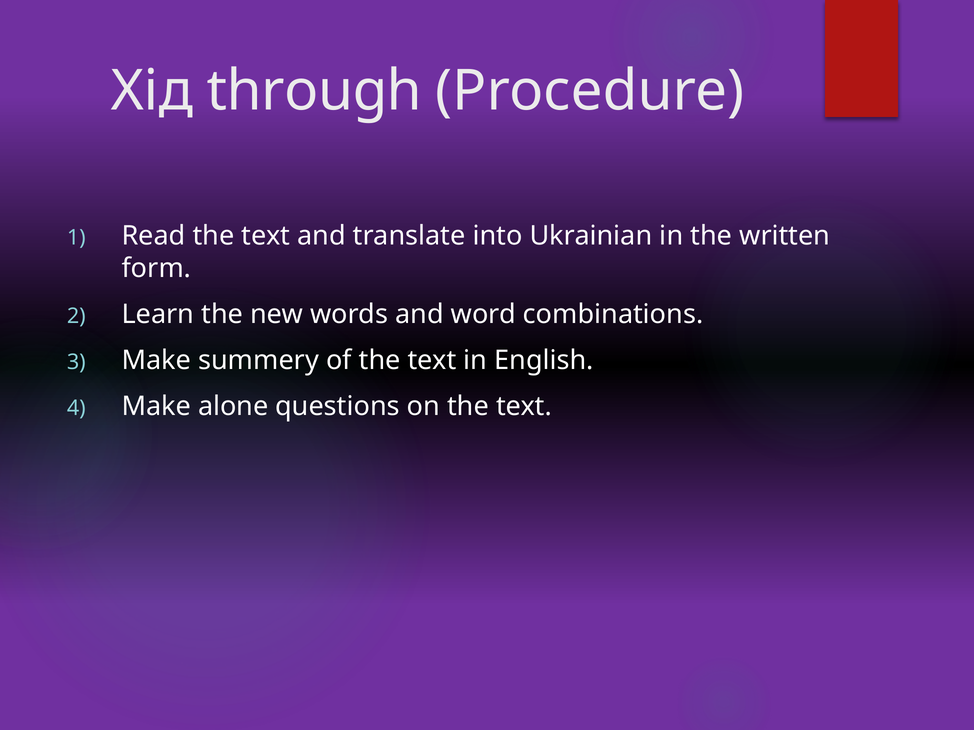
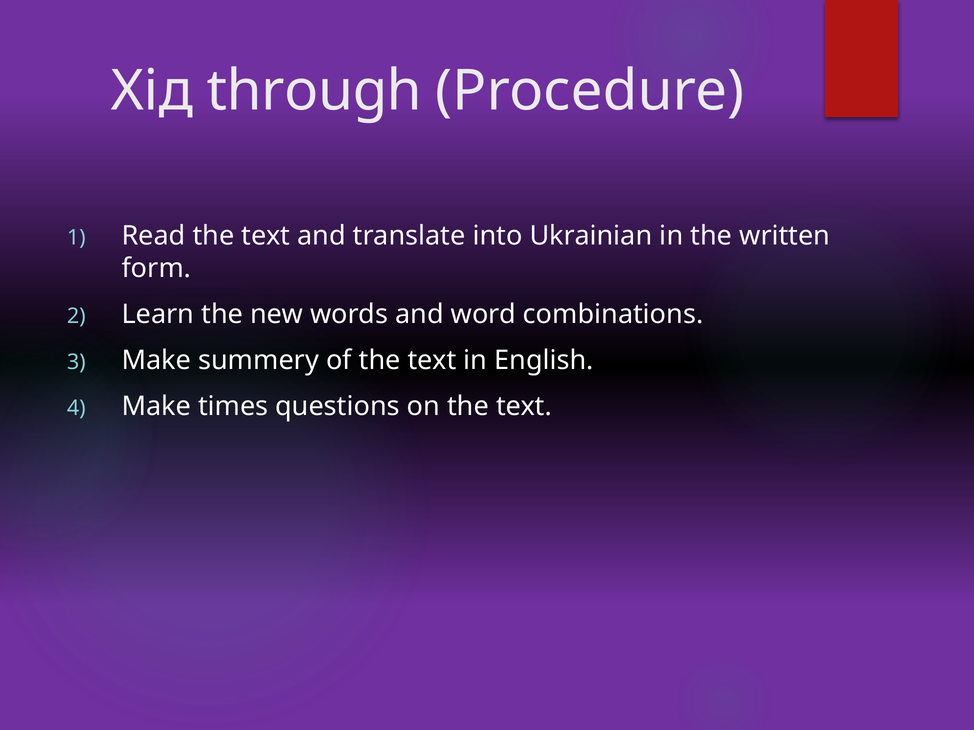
alone: alone -> times (233, 407)
